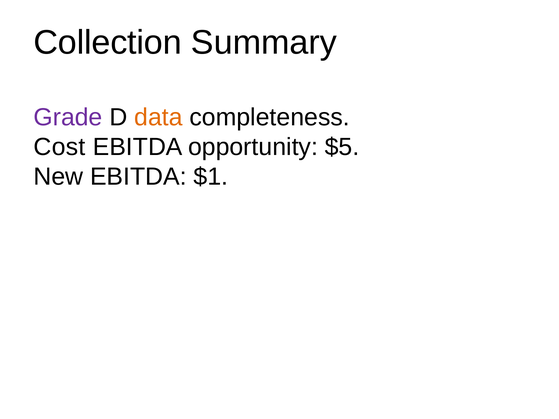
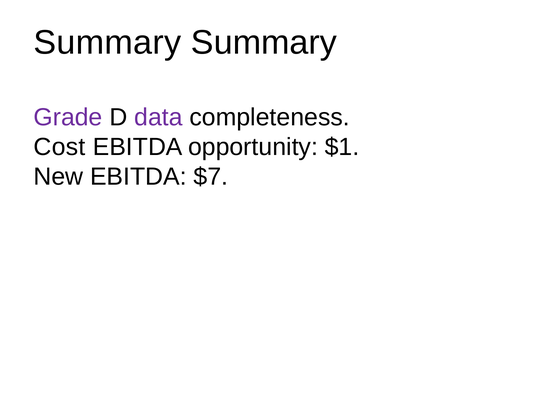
Collection: Collection -> Summary (107, 42)
data colour: orange -> purple (158, 117)
$5: $5 -> $1 (342, 147)
$1: $1 -> $7 (211, 177)
